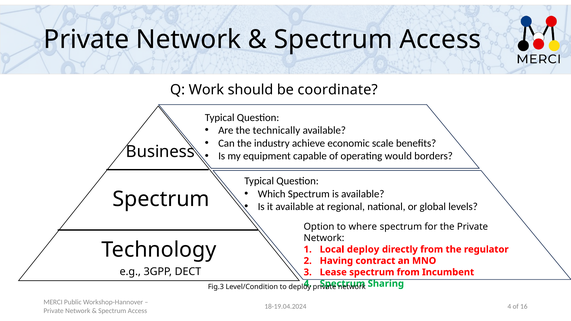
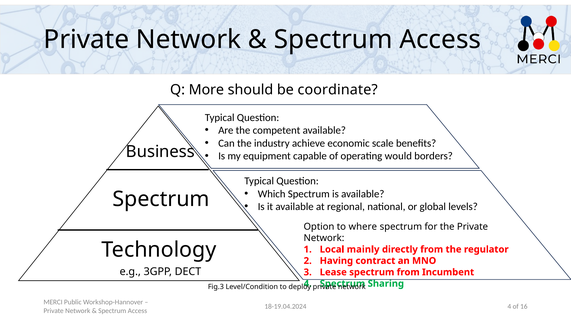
Work: Work -> More (206, 90)
technically: technically -> competent (277, 130)
Local deploy: deploy -> mainly (363, 250)
